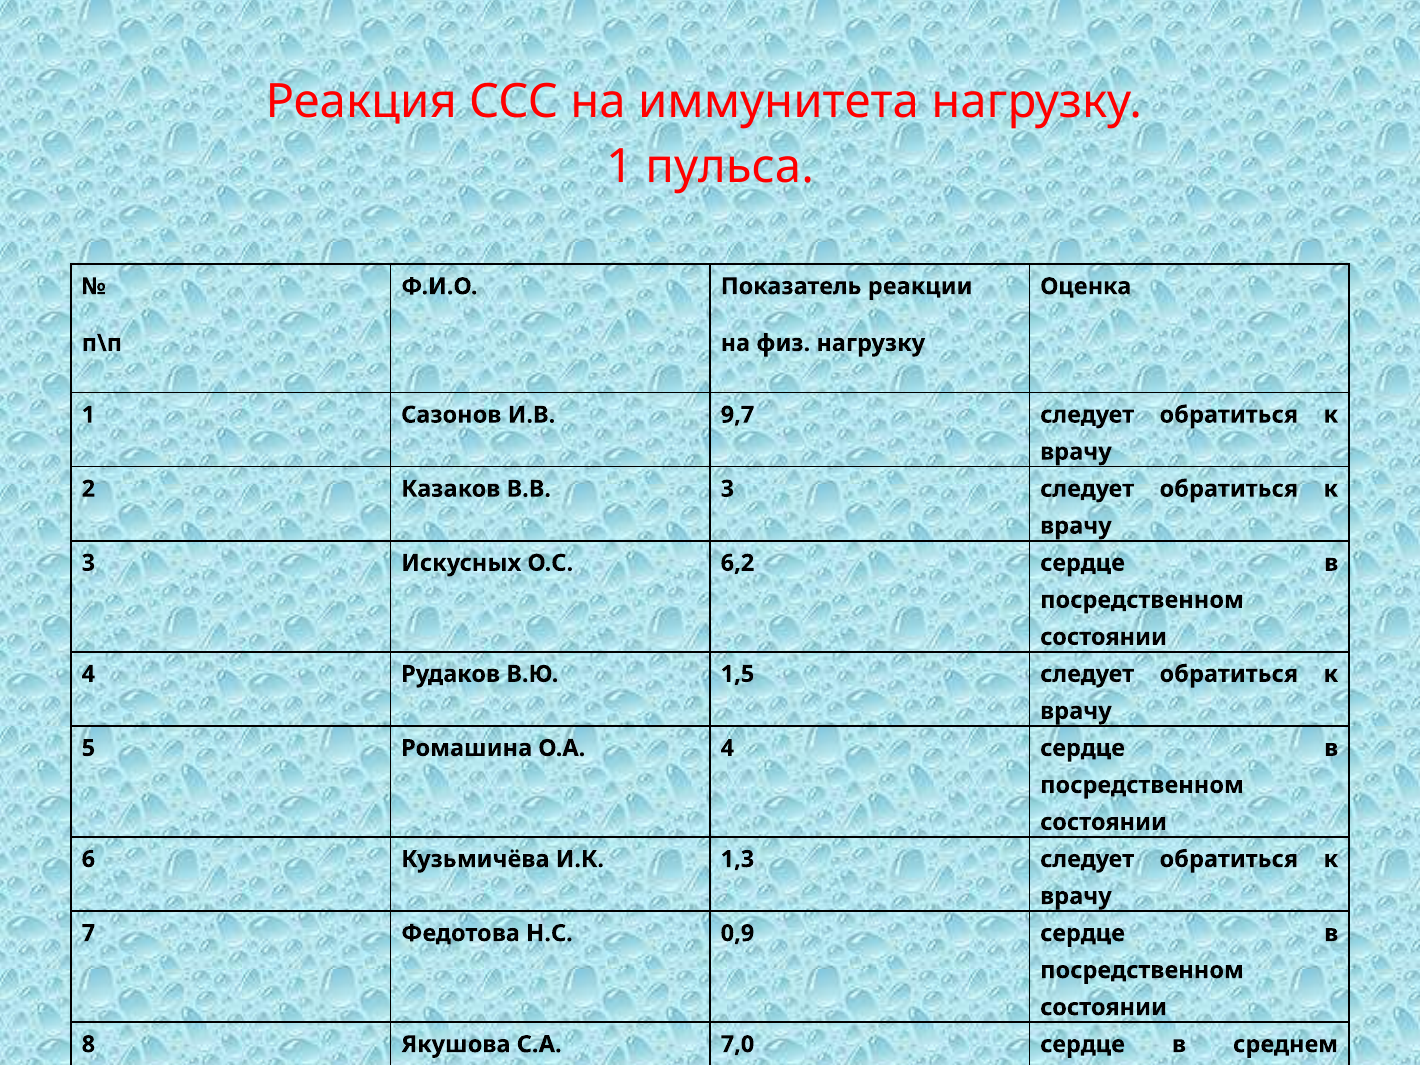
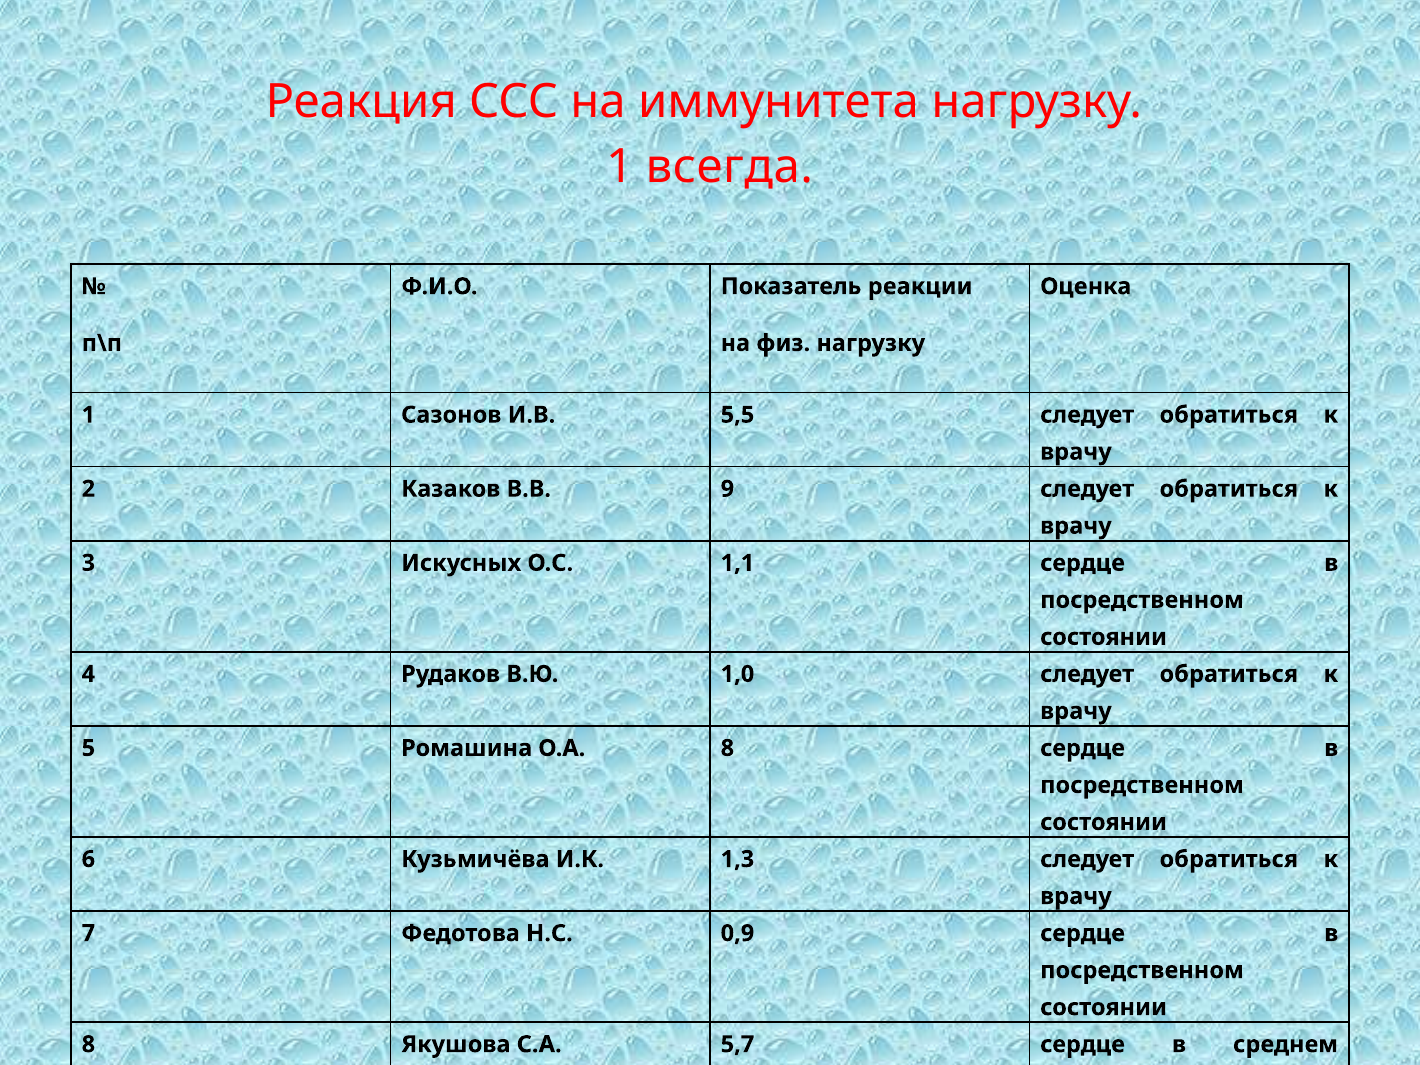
пульса: пульса -> всегда (729, 166)
9,7: 9,7 -> 5,5 (737, 415)
В.В 3: 3 -> 9 (727, 489)
6,2: 6,2 -> 1,1 (737, 563)
1,5: 1,5 -> 1,0 (737, 674)
О.А 4: 4 -> 8 (727, 748)
7,0: 7,0 -> 5,7 (737, 1044)
